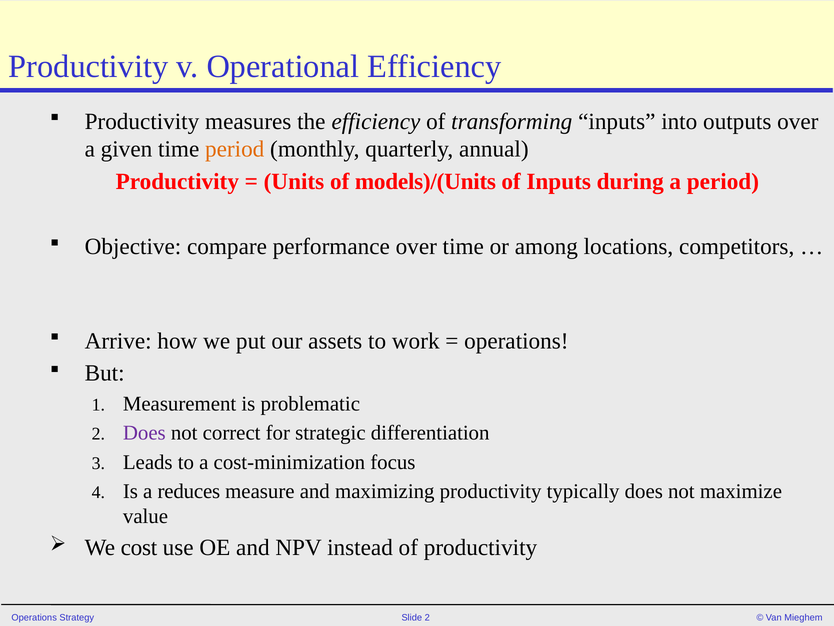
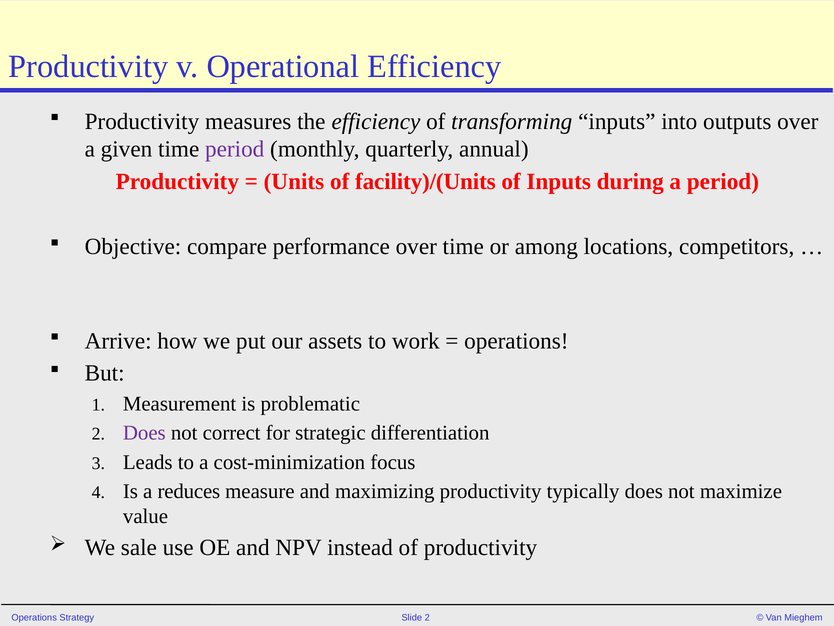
period colour: orange -> purple (235, 149)
models)/(Units: models)/(Units -> facility)/(Units (425, 182)
cost: cost -> sale (139, 547)
